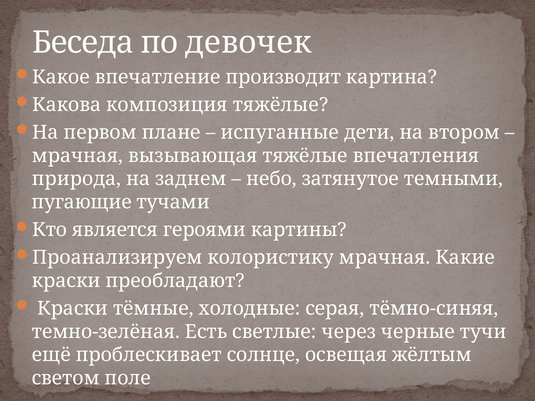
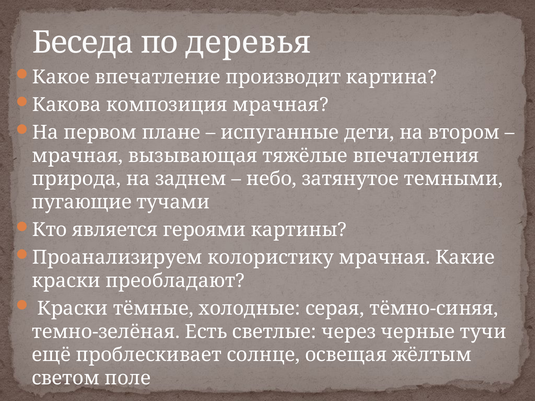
девочек: девочек -> деревья (248, 42)
композиция тяжёлые: тяжёлые -> мрачная (281, 105)
